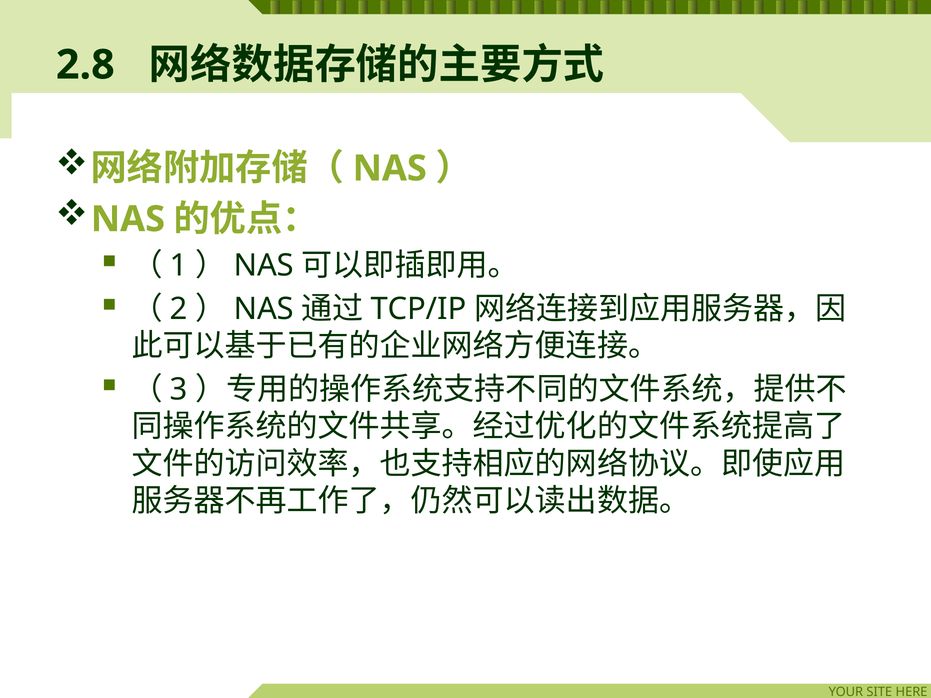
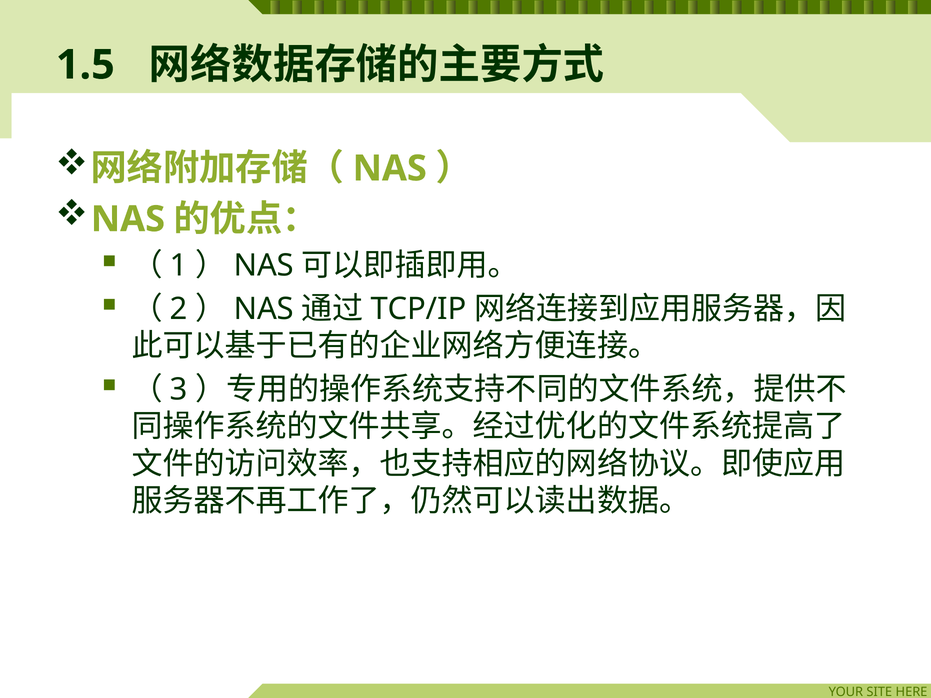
2.8: 2.8 -> 1.5 (85, 65)
